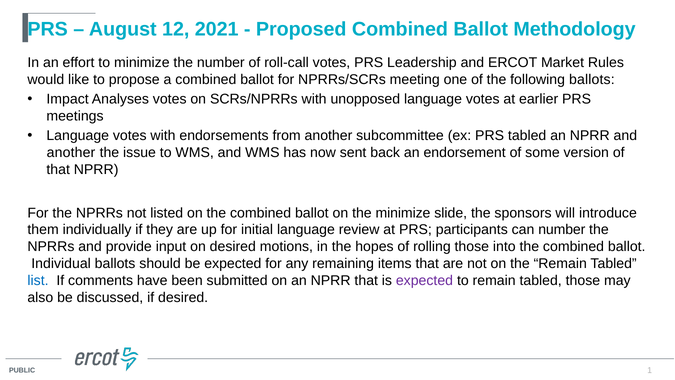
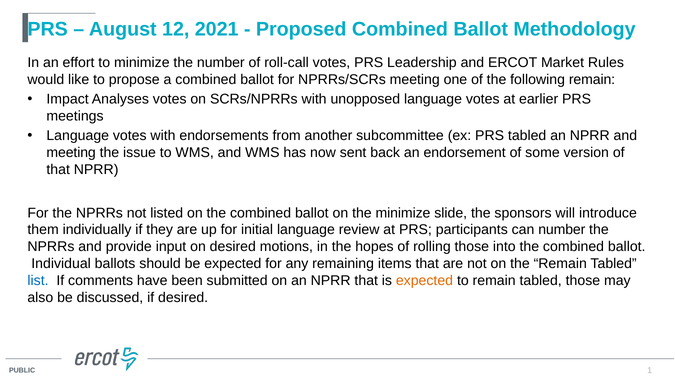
following ballots: ballots -> remain (592, 79)
another: another -> meeting (71, 153)
expected colour: purple -> orange (424, 280)
